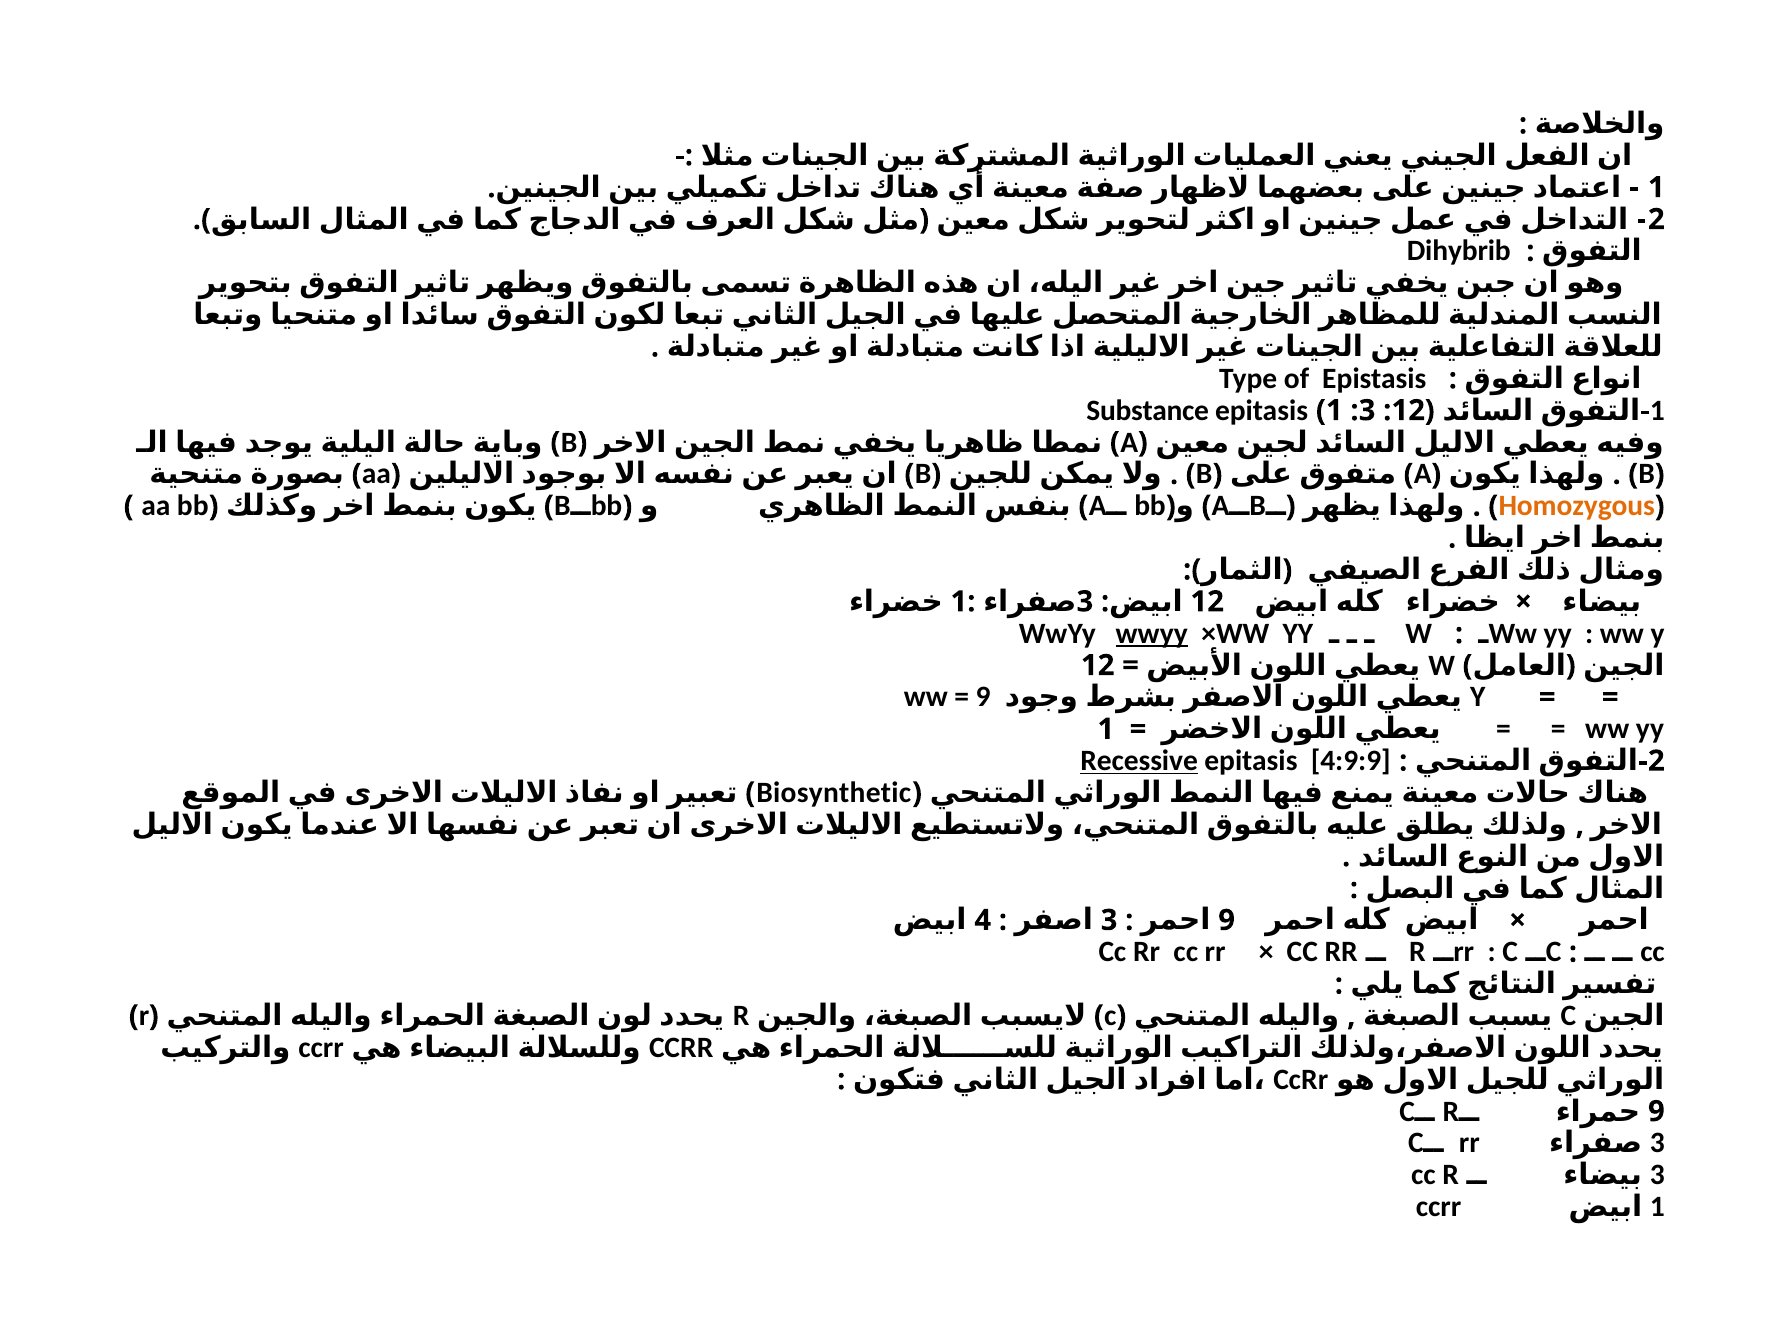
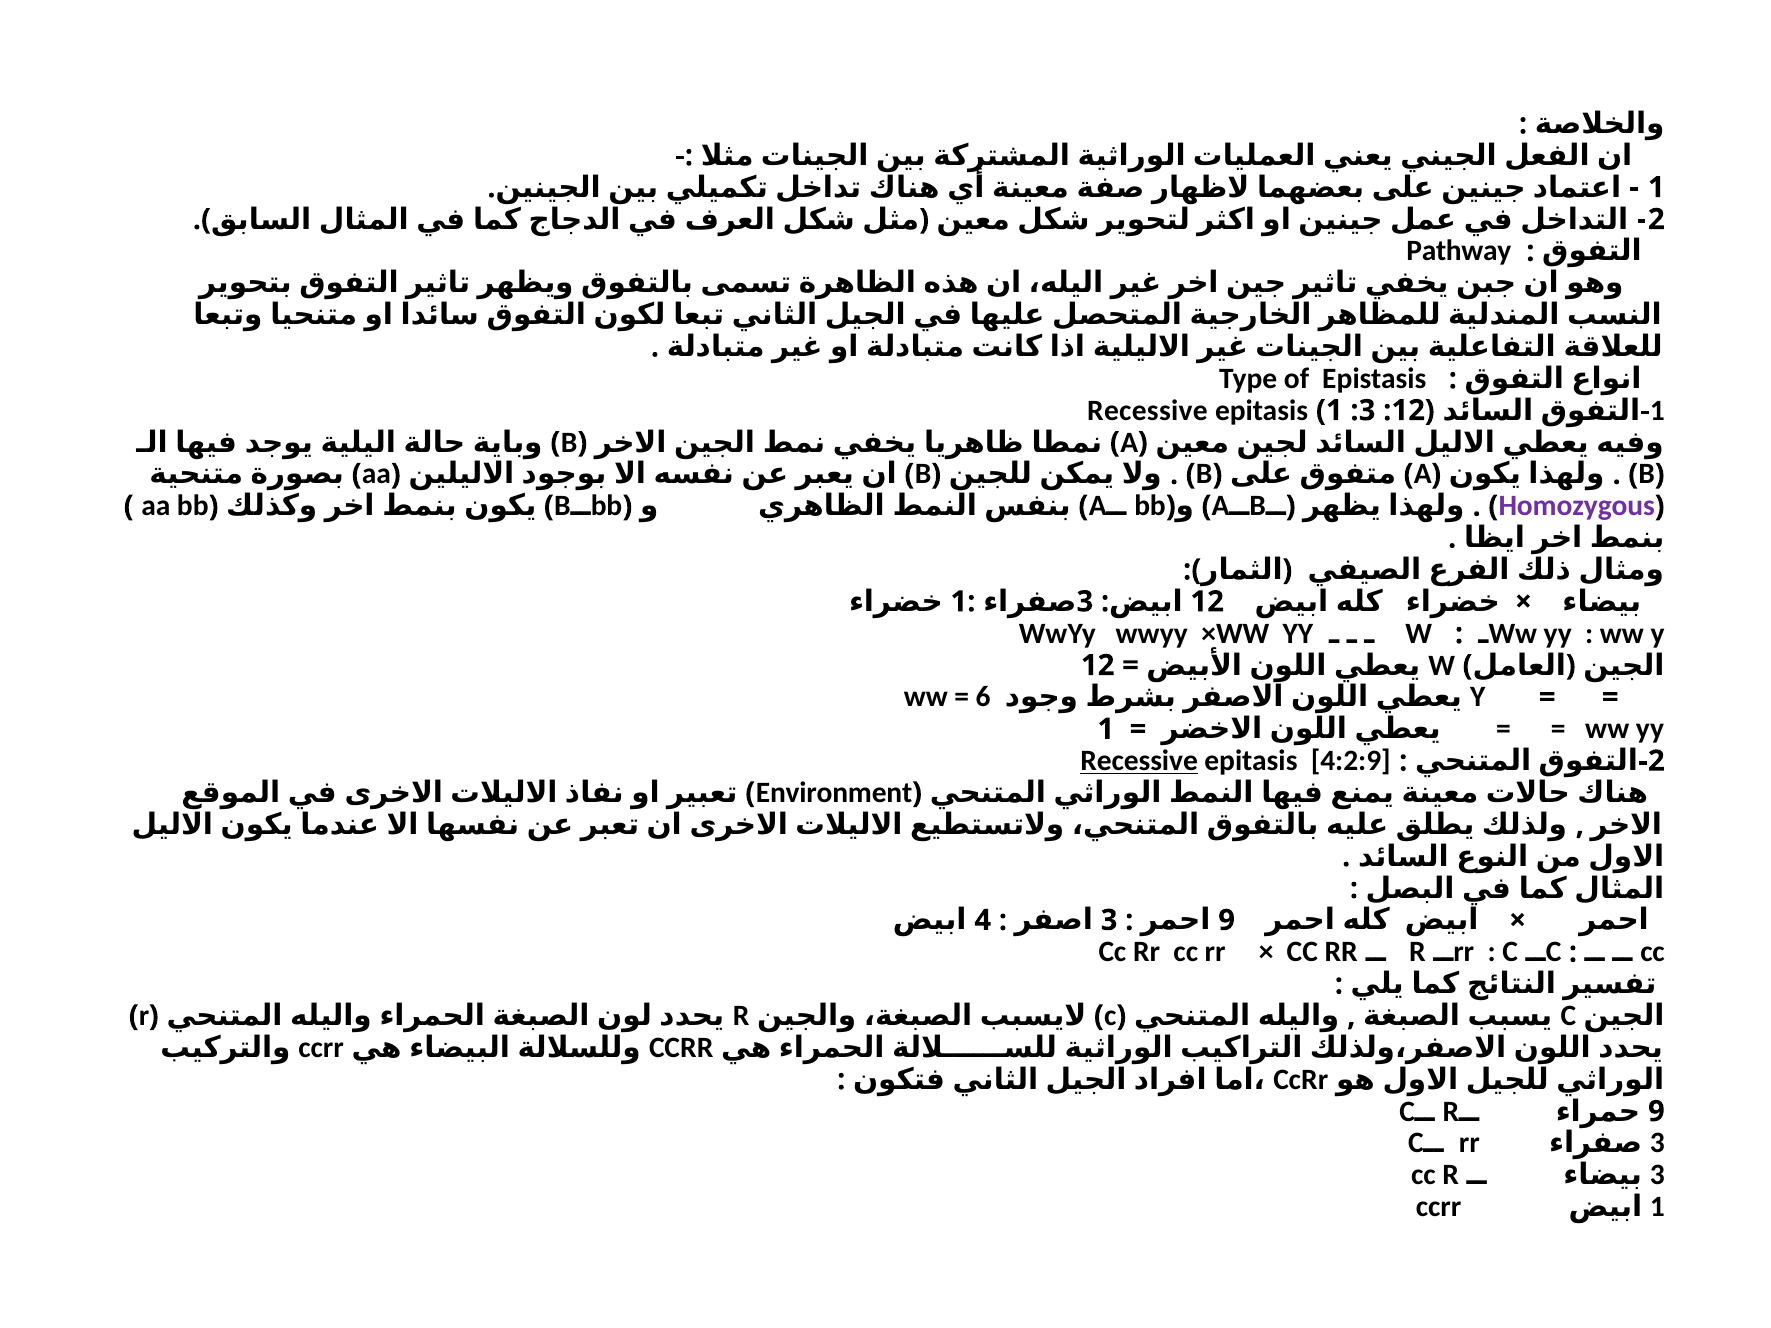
Dihybrib: Dihybrib -> Pathway (1459, 251)
Substance: Substance -> Recessive (1147, 411)
Homozygous colour: orange -> purple (1577, 506)
wwyy underline: present -> none (1152, 634)
9: 9 -> 6 (983, 697)
4:9:9: 4:9:9 -> 4:2:9 (1351, 761)
Biosynthetic: Biosynthetic -> Environment (834, 793)
